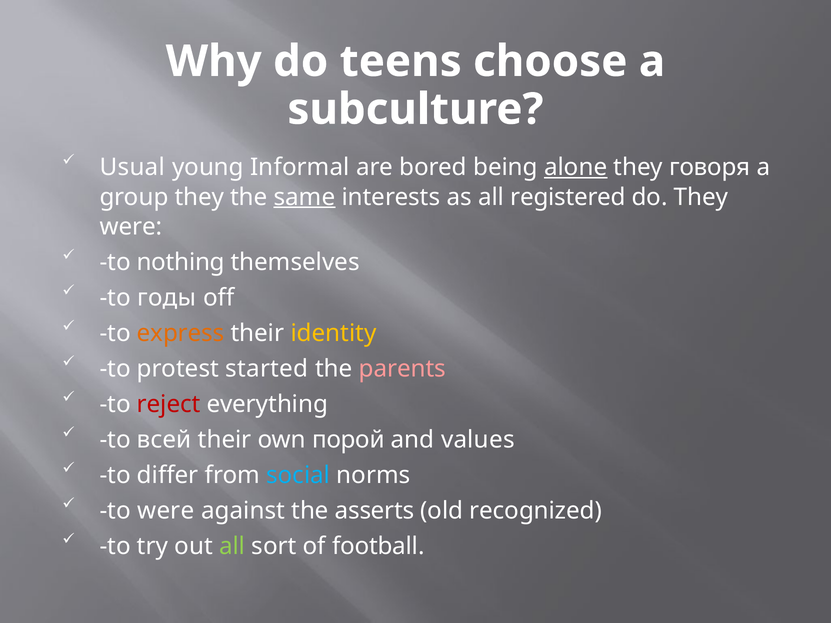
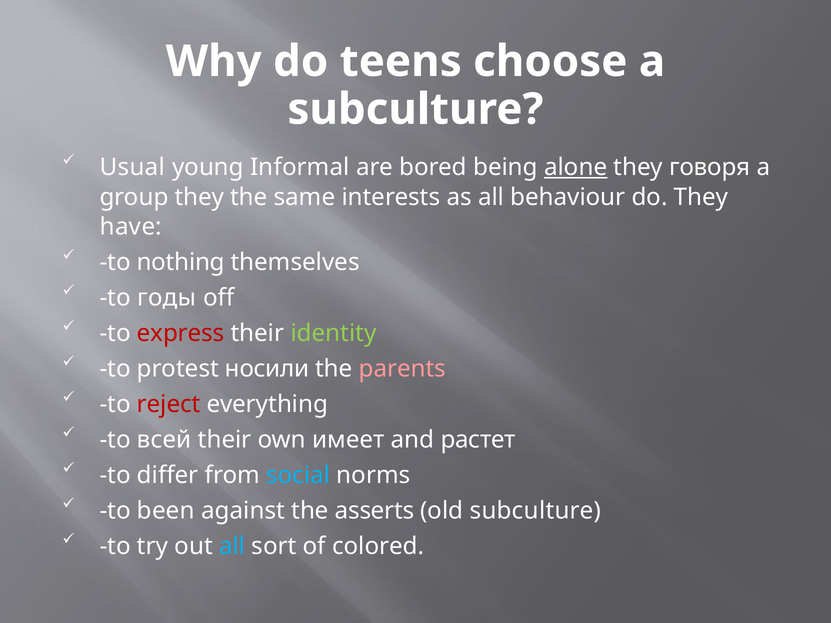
same underline: present -> none (305, 197)
registered: registered -> behaviour (568, 197)
were: were -> have (131, 227)
express colour: orange -> red (181, 333)
identity colour: yellow -> light green (333, 333)
started: started -> носили (267, 369)
порой: порой -> имеет (348, 440)
values: values -> растет (478, 440)
to were: were -> been (166, 511)
old recognized: recognized -> subculture (535, 511)
all colour: light green -> light blue (232, 546)
football: football -> colored (378, 546)
